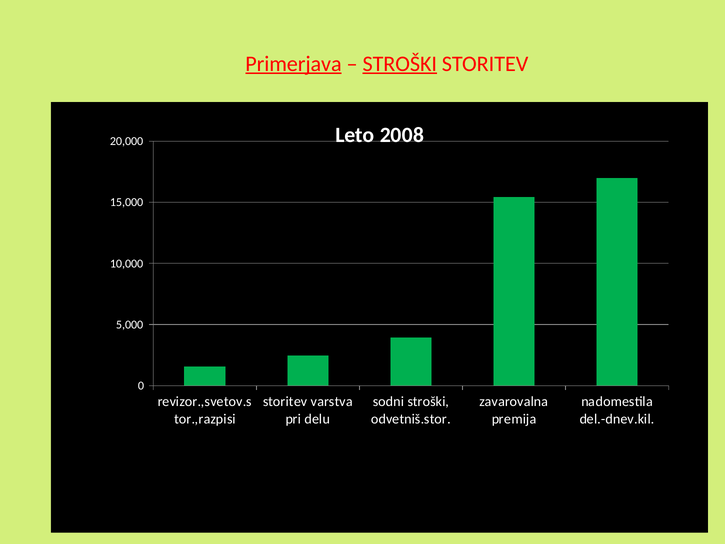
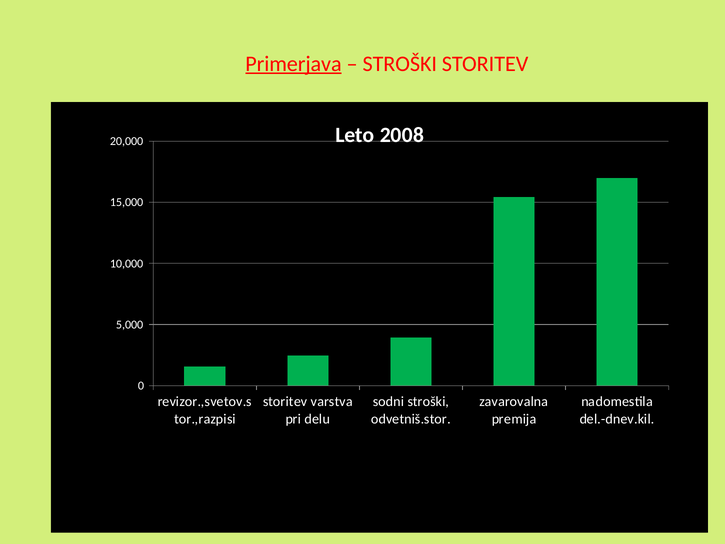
STROŠKI underline: present -> none (400, 64)
